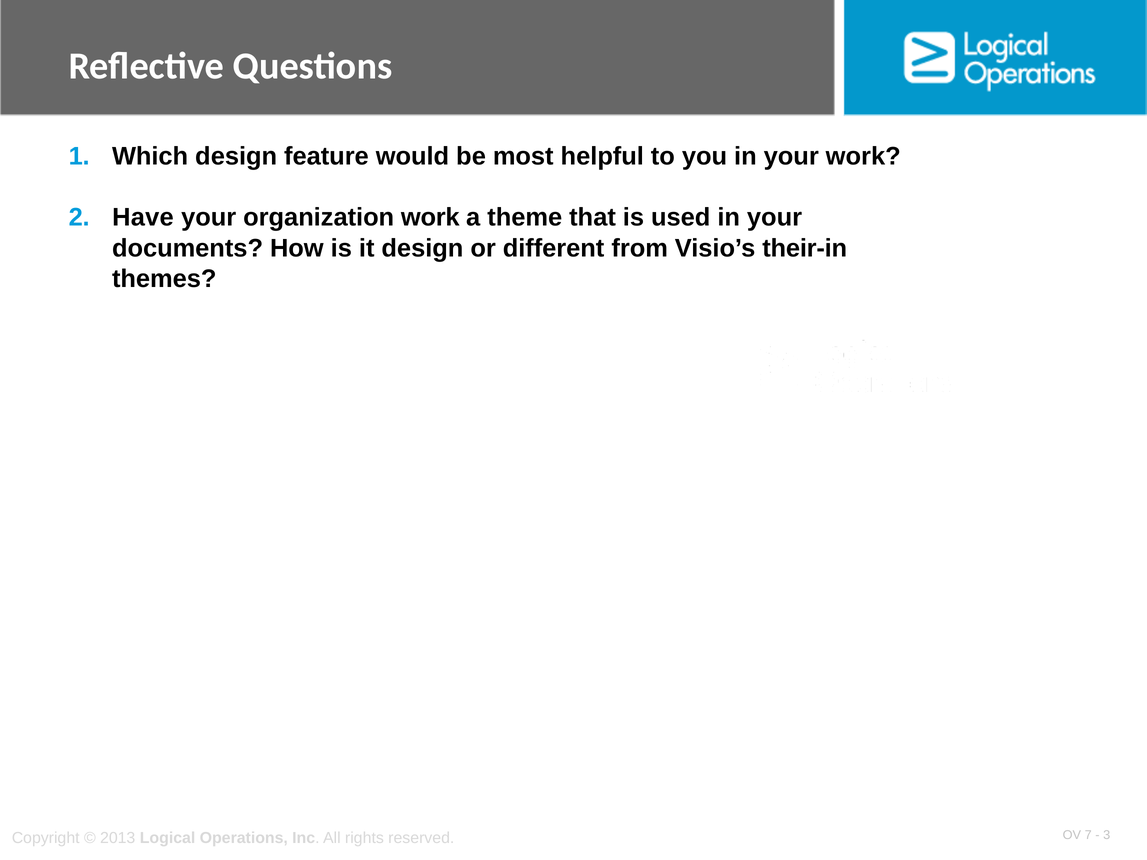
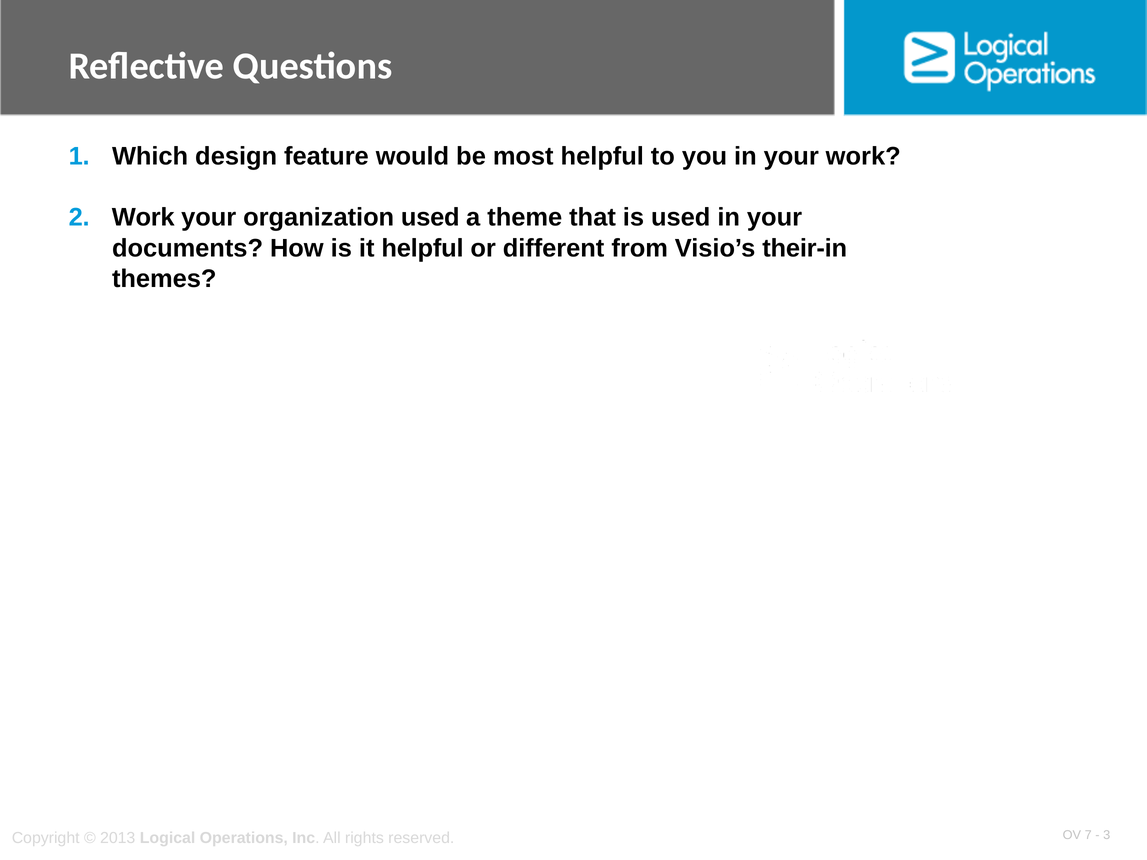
2 Have: Have -> Work (143, 218)
organization work: work -> used (430, 218)
it design: design -> helpful (423, 248)
